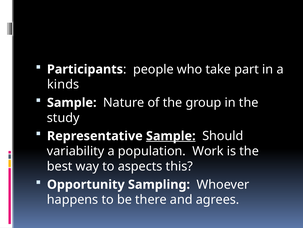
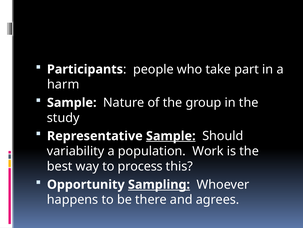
kinds: kinds -> harm (63, 84)
aspects: aspects -> process (140, 166)
Sampling underline: none -> present (159, 184)
